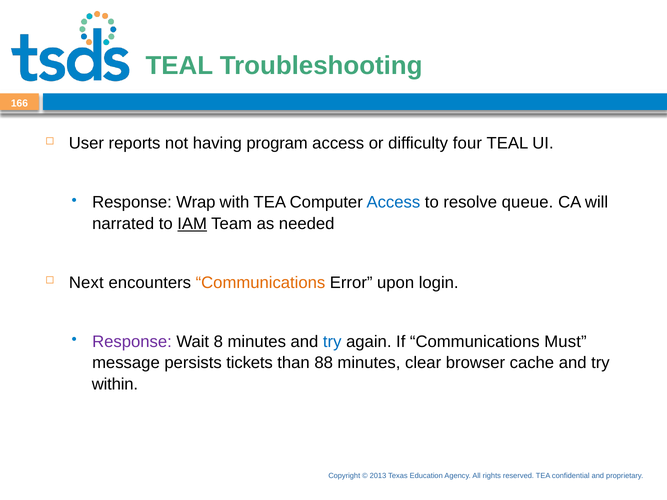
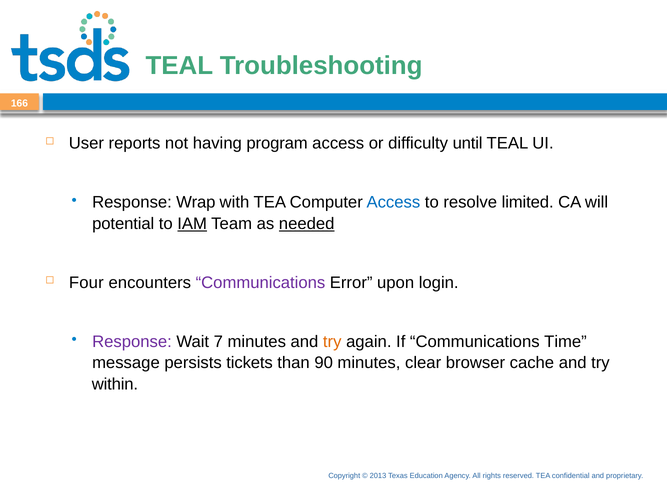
four: four -> until (468, 143)
queue: queue -> limited (528, 203)
narrated: narrated -> potential (123, 224)
needed underline: none -> present (307, 224)
Next: Next -> Four (86, 283)
Communications colour: orange -> purple (260, 283)
8: 8 -> 7 (218, 342)
try colour: blue -> orange (332, 342)
Must: Must -> Time (566, 342)
88: 88 -> 90 (324, 363)
